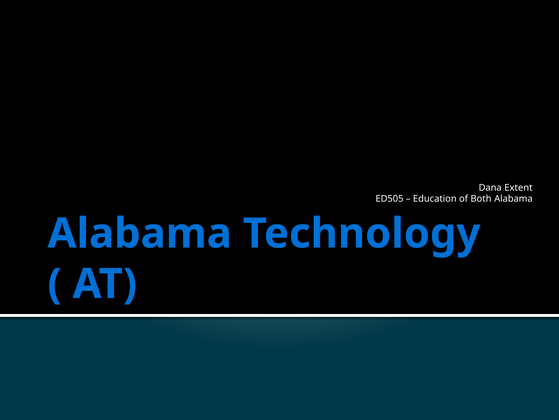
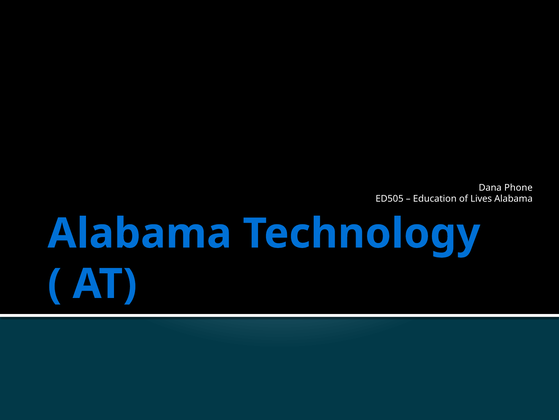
Extent: Extent -> Phone (518, 187)
Both: Both -> Lives (481, 199)
